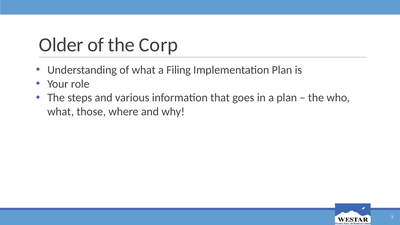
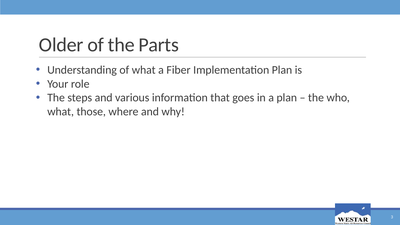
Corp: Corp -> Parts (159, 45)
Filing: Filing -> Fiber (179, 70)
